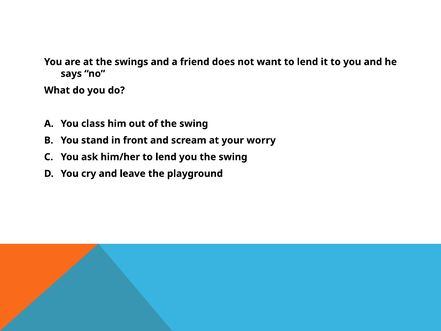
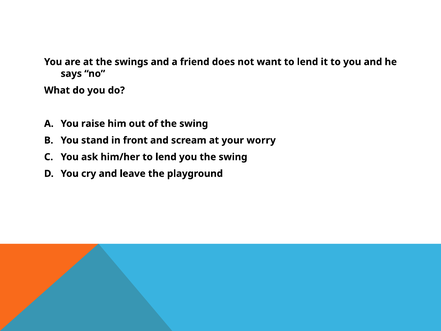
class: class -> raise (93, 124)
